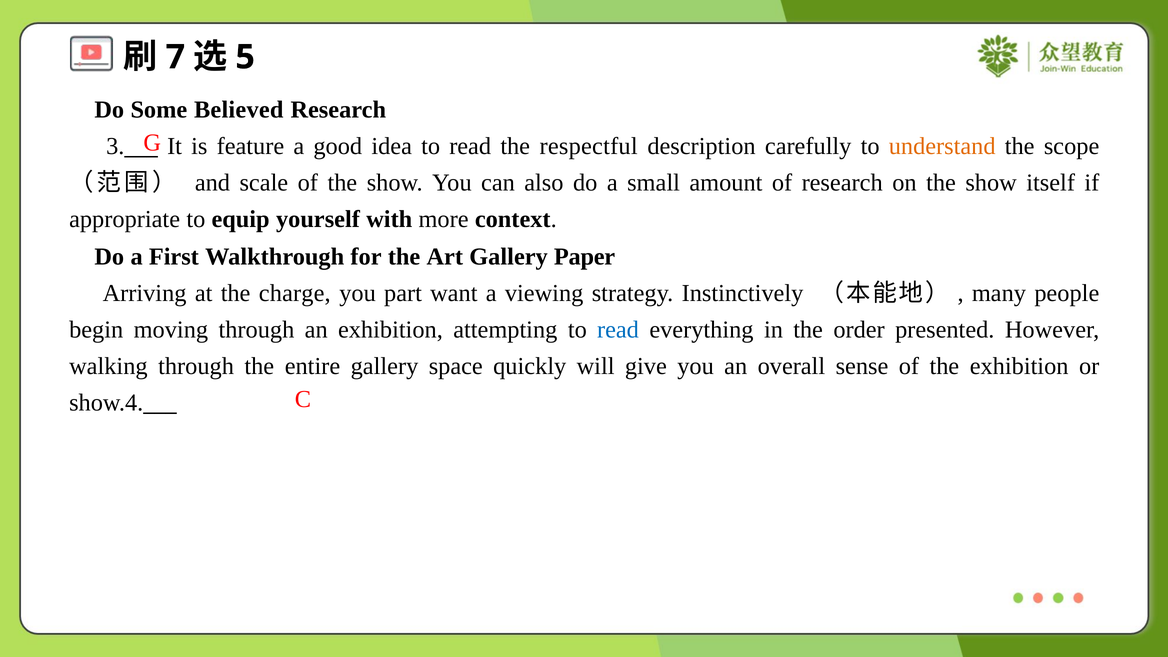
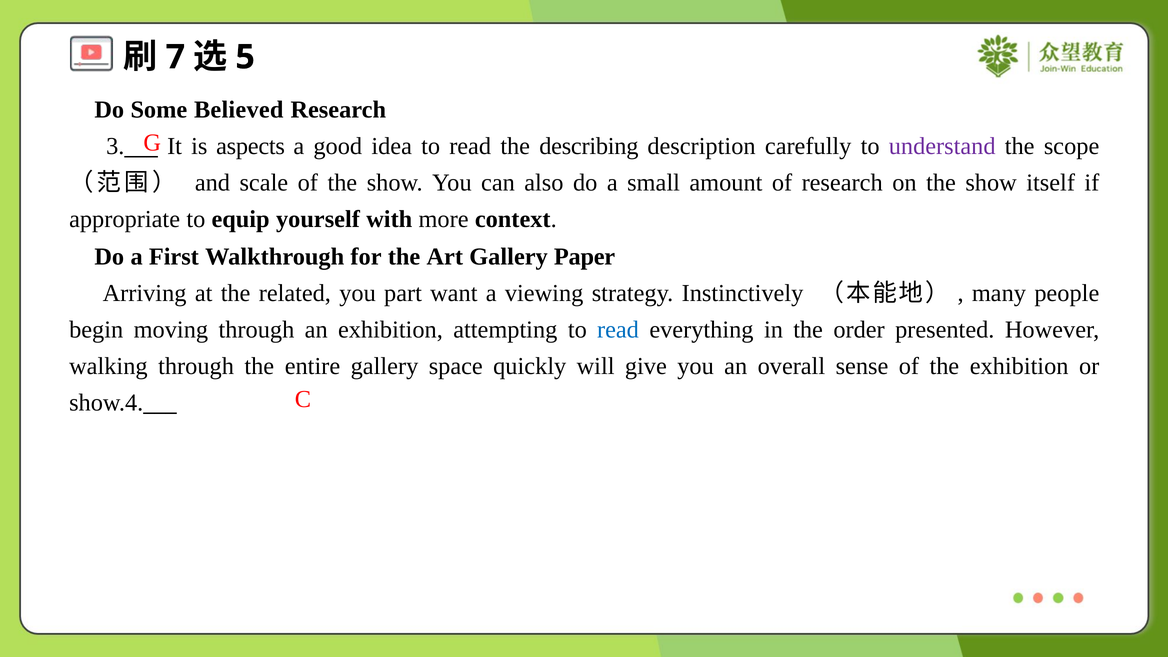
feature: feature -> aspects (251, 146)
respectful: respectful -> describing (589, 146)
understand colour: orange -> purple (942, 146)
charge: charge -> related (295, 293)
